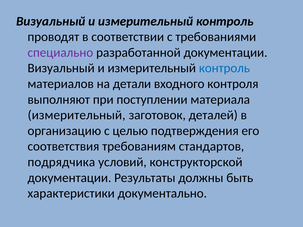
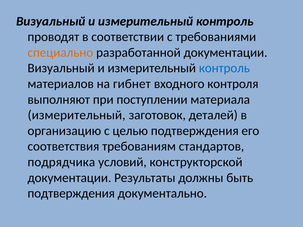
специально colour: purple -> orange (60, 53)
детали: детали -> гибнет (132, 84)
характеристики: характеристики -> подтверждения (71, 194)
